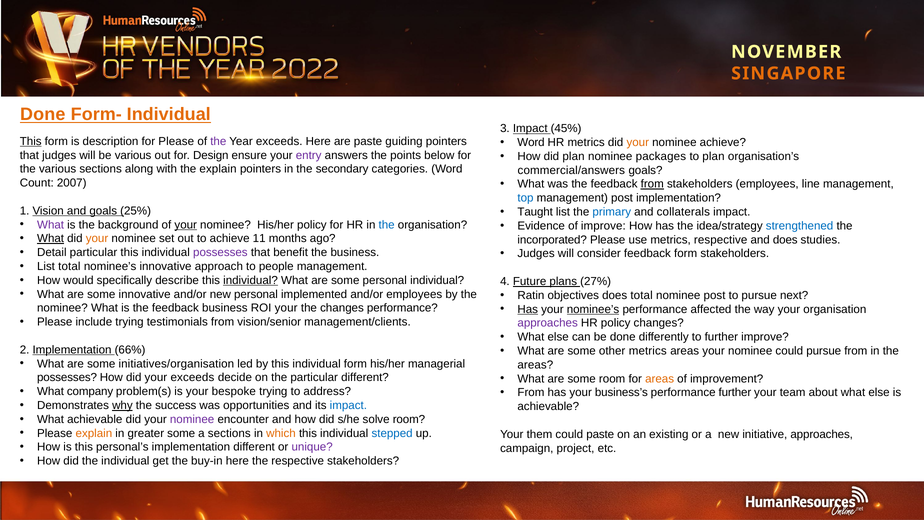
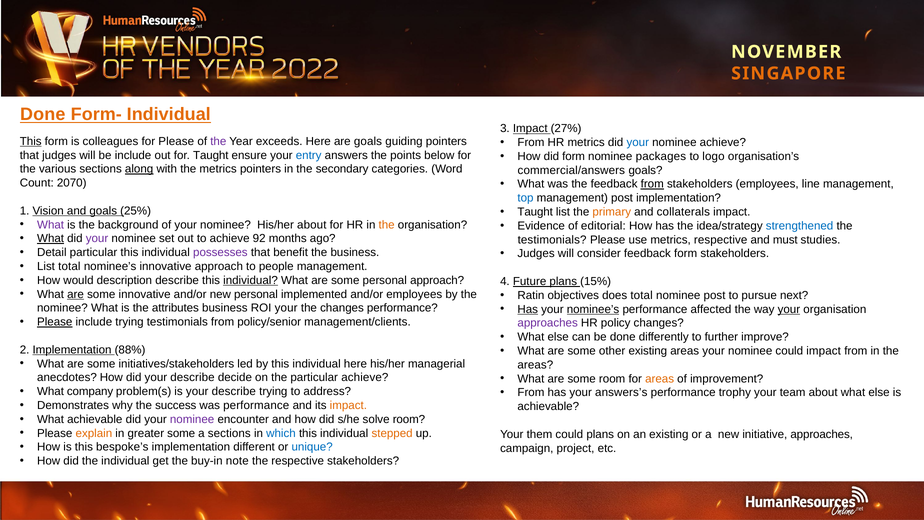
45%: 45% -> 27% (566, 128)
description: description -> colleagues (110, 141)
are paste: paste -> goals (368, 141)
Word: Word -> From (531, 142)
your colour: orange -> blue (638, 142)
be various: various -> include (133, 155)
for Design: Design -> Taught (211, 155)
entry colour: purple -> blue (309, 155)
did plan: plan -> form (574, 156)
to plan: plan -> logo (713, 156)
along underline: none -> present (139, 169)
the explain: explain -> metrics (218, 169)
2007: 2007 -> 2070 (72, 183)
primary colour: blue -> orange (612, 212)
your underline: present -> none (186, 225)
His/her policy: policy -> about (312, 225)
the colour: blue -> orange (387, 225)
of improve: improve -> editorial (603, 226)
your colour: orange -> purple (97, 238)
11: 11 -> 92 (259, 238)
incorporated: incorporated -> testimonials (552, 240)
and does: does -> must (785, 240)
specifically: specifically -> description (124, 280)
personal individual: individual -> approach (437, 280)
27%: 27% -> 15% (596, 281)
are underline: none -> present (76, 294)
is the feedback: feedback -> attributes (175, 308)
your underline: none -> present (789, 309)
Please underline: none -> present (55, 322)
vision/senior: vision/senior -> policy/senior (269, 322)
66%: 66% -> 88% (130, 350)
other metrics: metrics -> existing (648, 351)
could pursue: pursue -> impact (824, 351)
initiatives/organisation: initiatives/organisation -> initiatives/stakeholders (176, 364)
individual form: form -> here (355, 364)
possesses: possesses -> anecdotes (67, 377)
did your exceeds: exceeds -> describe (192, 377)
particular different: different -> achieve (365, 377)
is your bespoke: bespoke -> describe (234, 391)
business’s: business’s -> answers’s (621, 392)
performance further: further -> trophy (735, 392)
why underline: present -> none (122, 405)
was opportunities: opportunities -> performance (256, 405)
impact colour: blue -> orange (348, 405)
which colour: orange -> blue (281, 433)
stepped colour: blue -> orange (392, 433)
could paste: paste -> plans (600, 434)
personal’s: personal’s -> bespoke’s (122, 447)
unique colour: purple -> blue (312, 447)
buy-in here: here -> note (237, 461)
